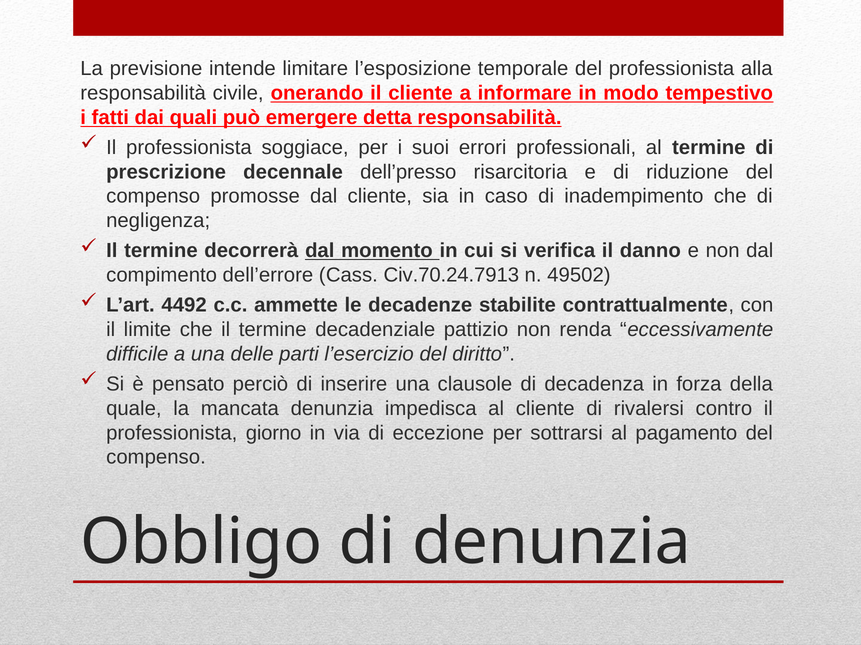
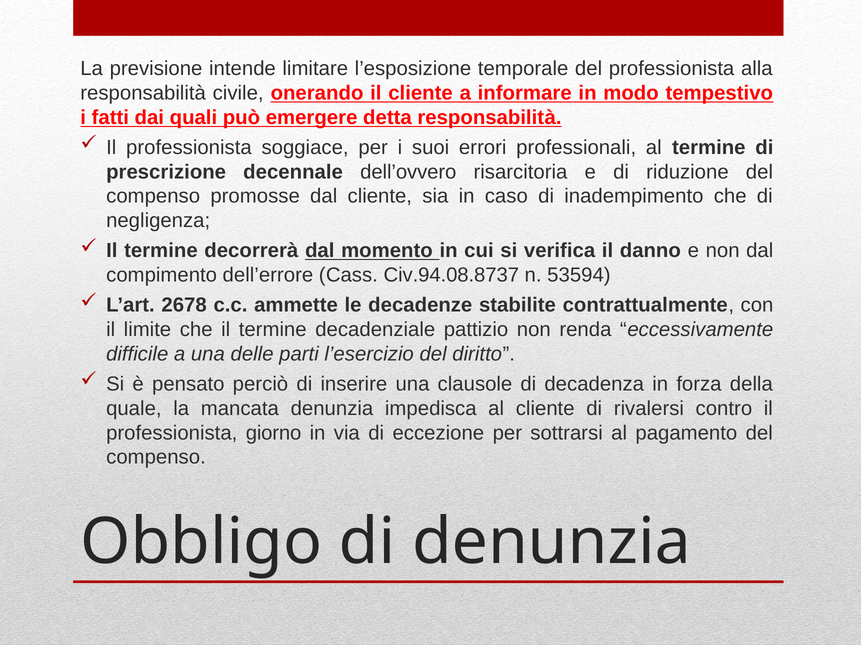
dell’presso: dell’presso -> dell’ovvero (408, 172)
Civ.70.24.7913: Civ.70.24.7913 -> Civ.94.08.8737 (451, 275)
49502: 49502 -> 53594 (579, 275)
4492: 4492 -> 2678 (184, 306)
